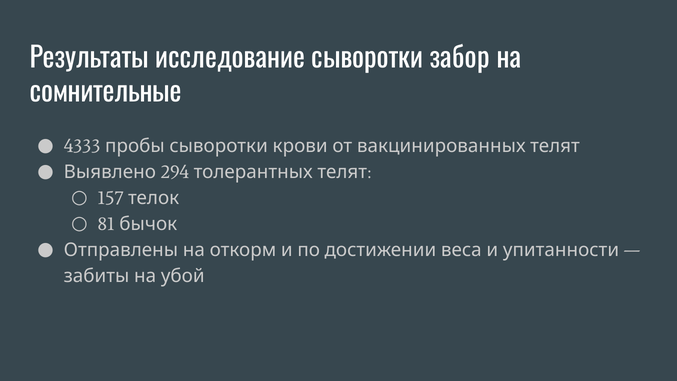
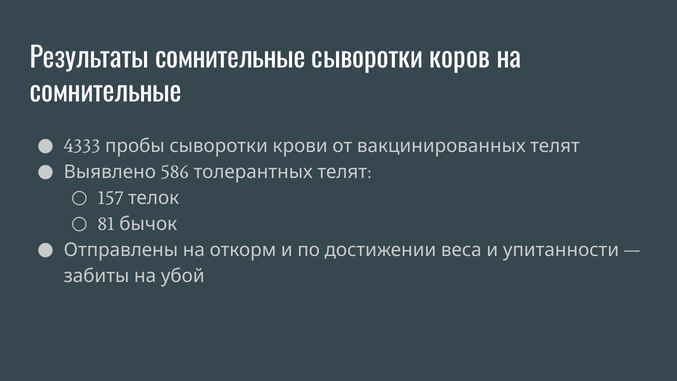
Результаты исследование: исследование -> сомнительные (230, 59)
забор: забор -> коров (460, 59)
294: 294 -> 586 (175, 172)
